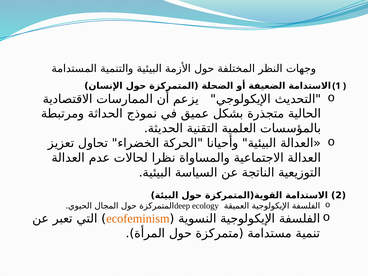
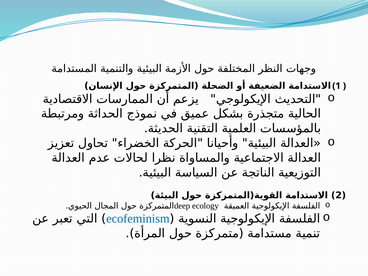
ecofeminism colour: orange -> blue (138, 219)
